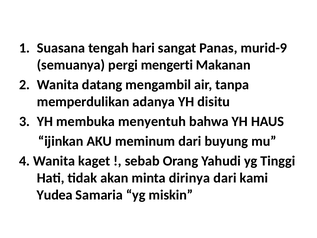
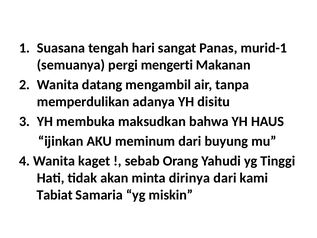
murid-9: murid-9 -> murid-1 (264, 48)
menyentuh: menyentuh -> maksudkan (152, 121)
Yudea: Yudea -> Tabiat (55, 195)
